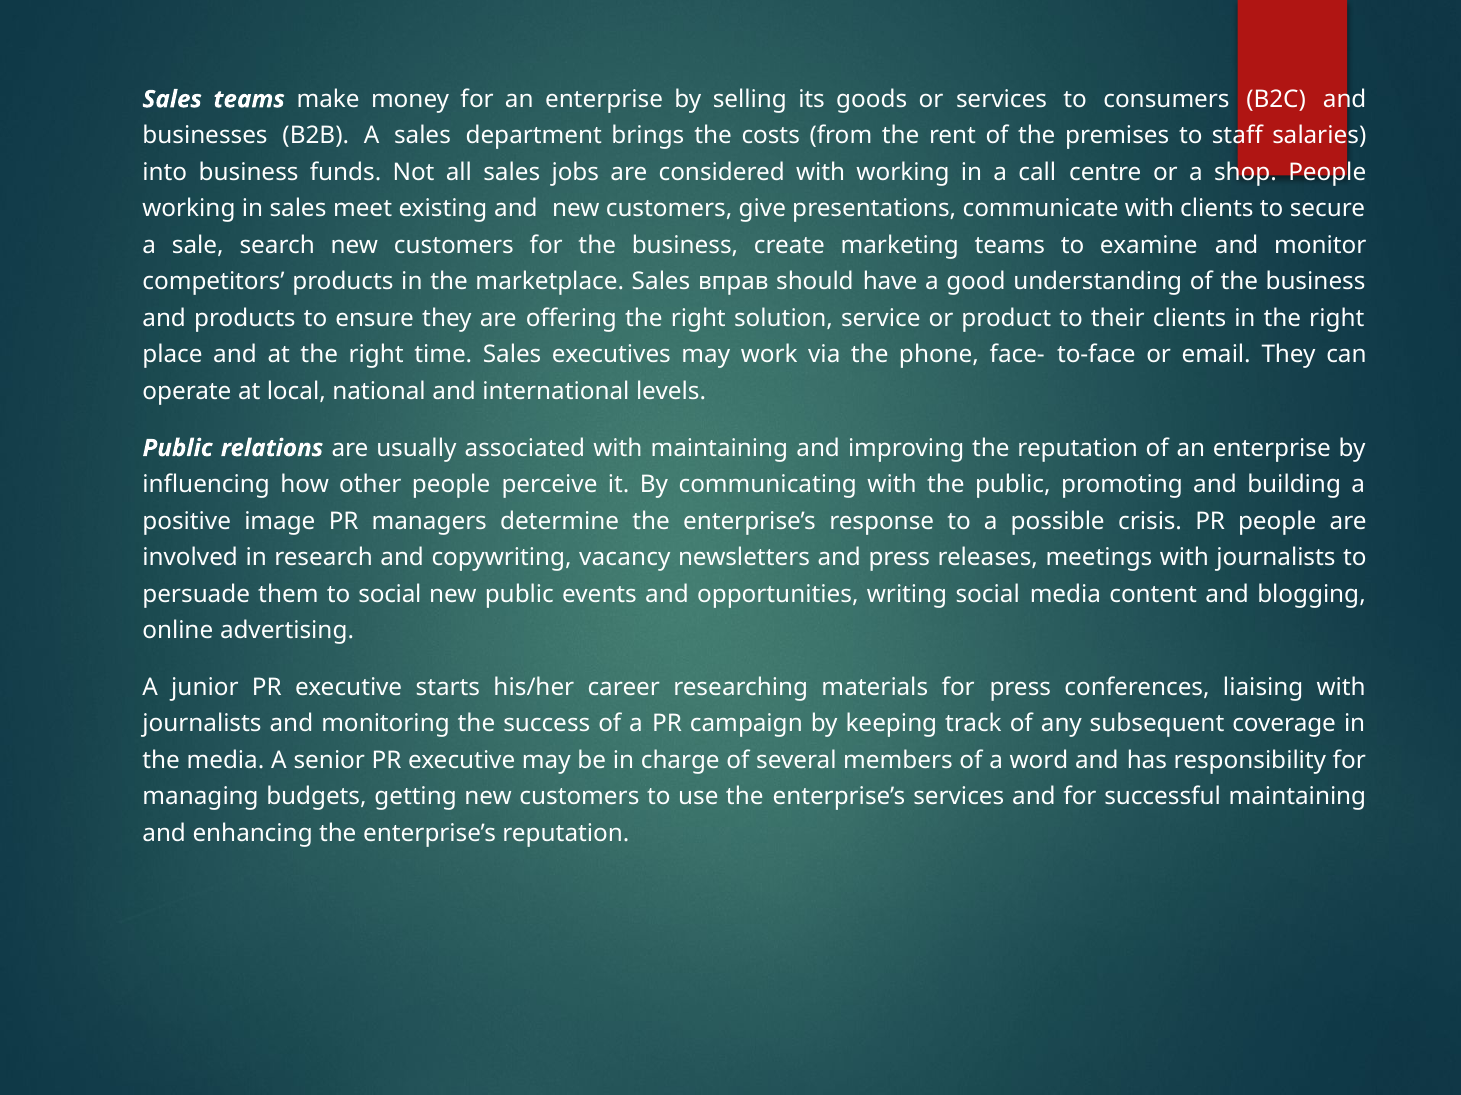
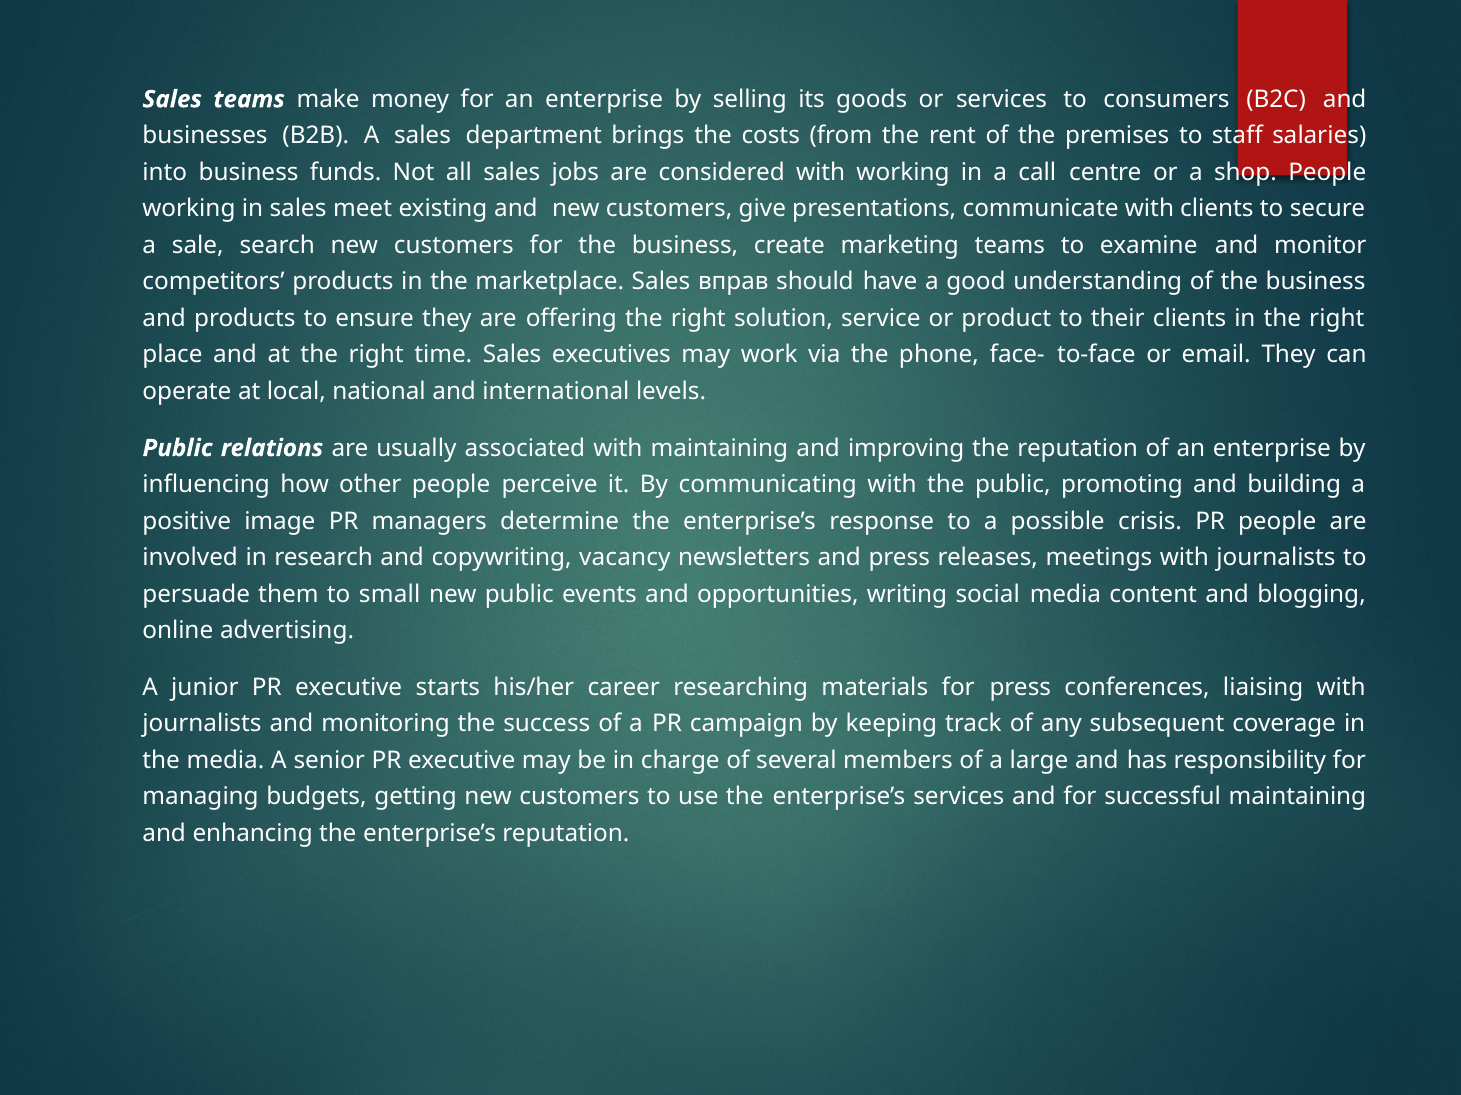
to social: social -> small (390, 595)
word: word -> large (1039, 761)
